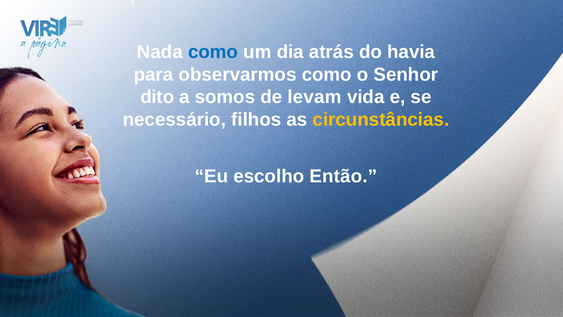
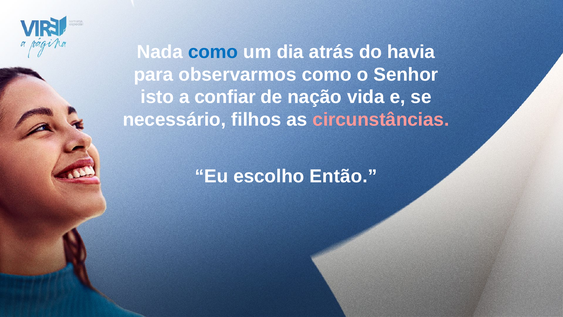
dito: dito -> isto (157, 97)
somos: somos -> confiar (225, 97)
levam: levam -> nação (315, 97)
circunstâncias colour: yellow -> pink (381, 119)
